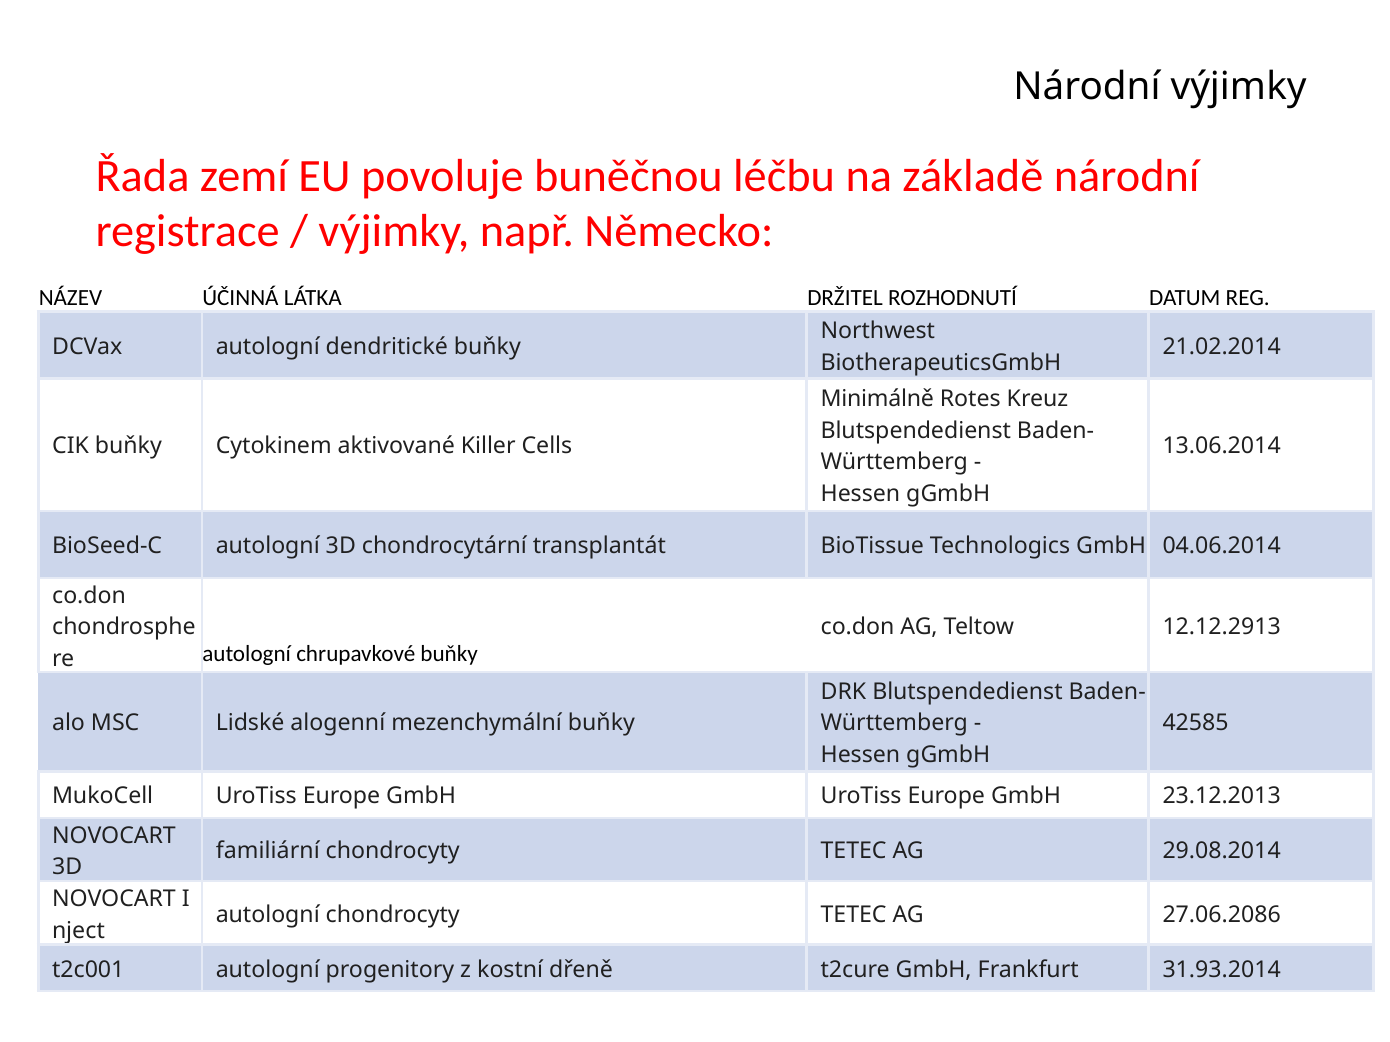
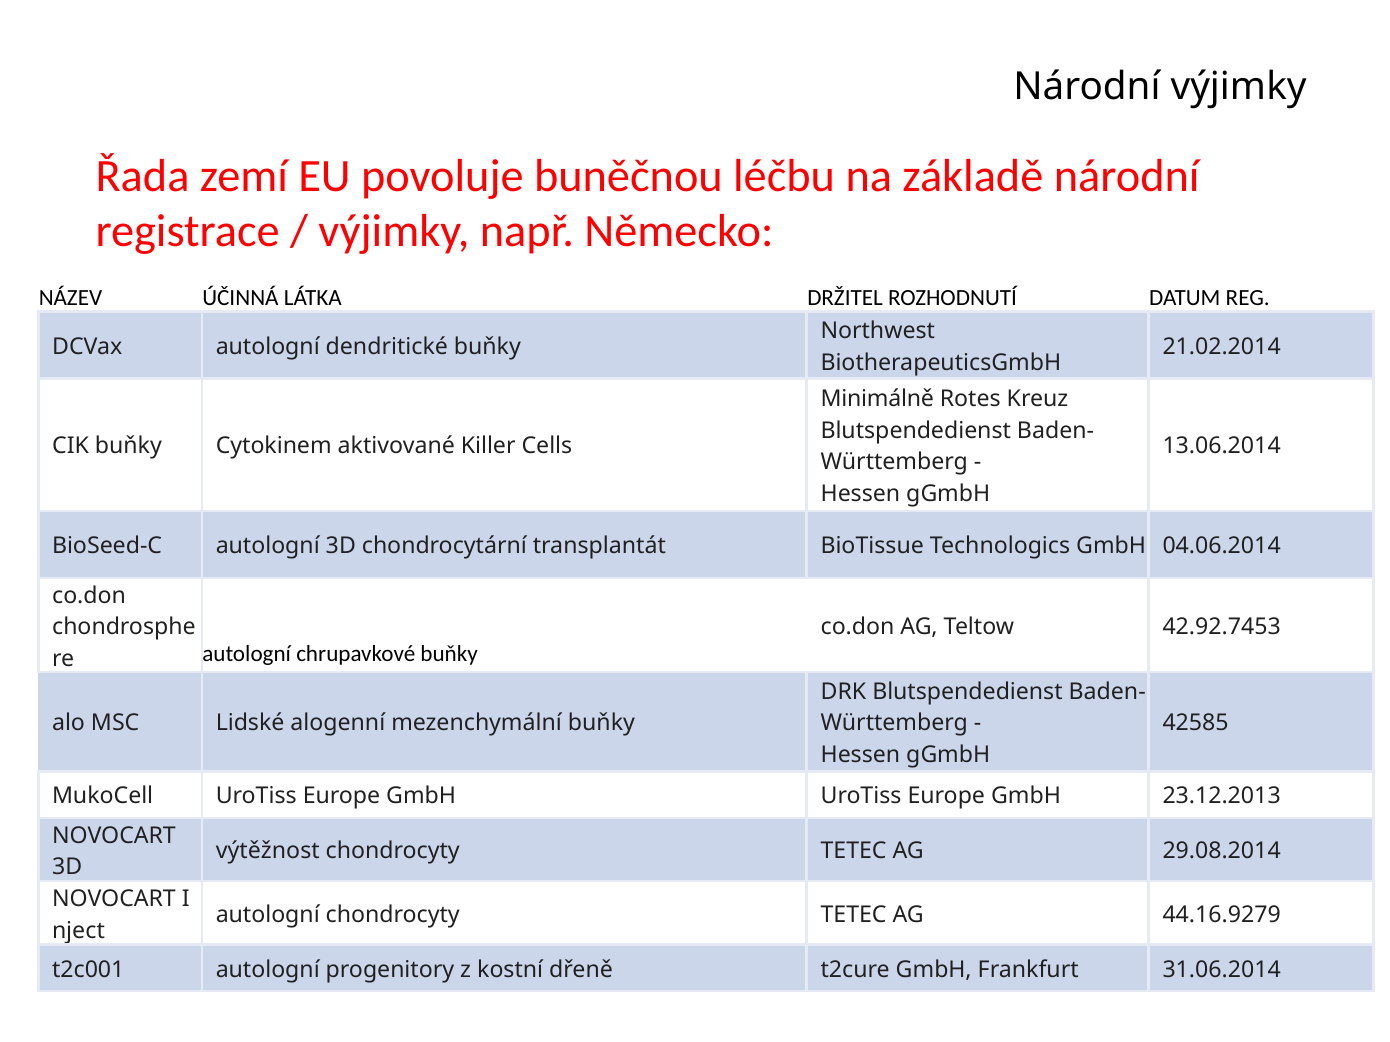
12.12.2913: 12.12.2913 -> 42.92.7453 (1222, 627)
familiární: familiární -> výtěžnost (268, 852)
27.06.2086: 27.06.2086 -> 44.16.9279 (1222, 915)
31.93.2014: 31.93.2014 -> 31.06.2014 (1222, 970)
